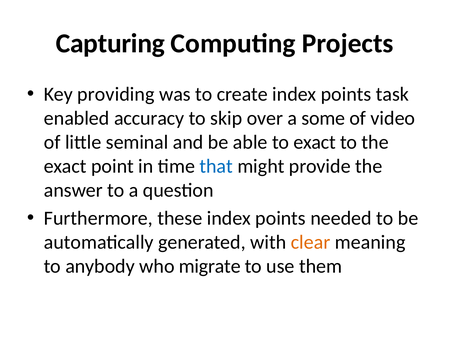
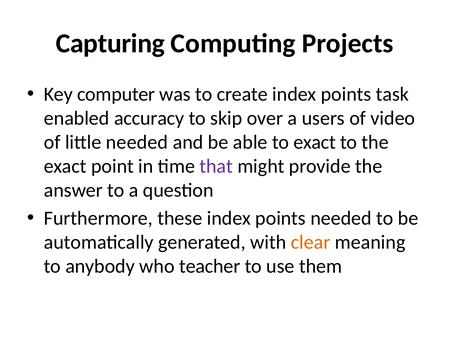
providing: providing -> computer (116, 94)
some: some -> users (323, 118)
little seminal: seminal -> needed (137, 142)
that colour: blue -> purple (216, 166)
migrate: migrate -> teacher (210, 267)
